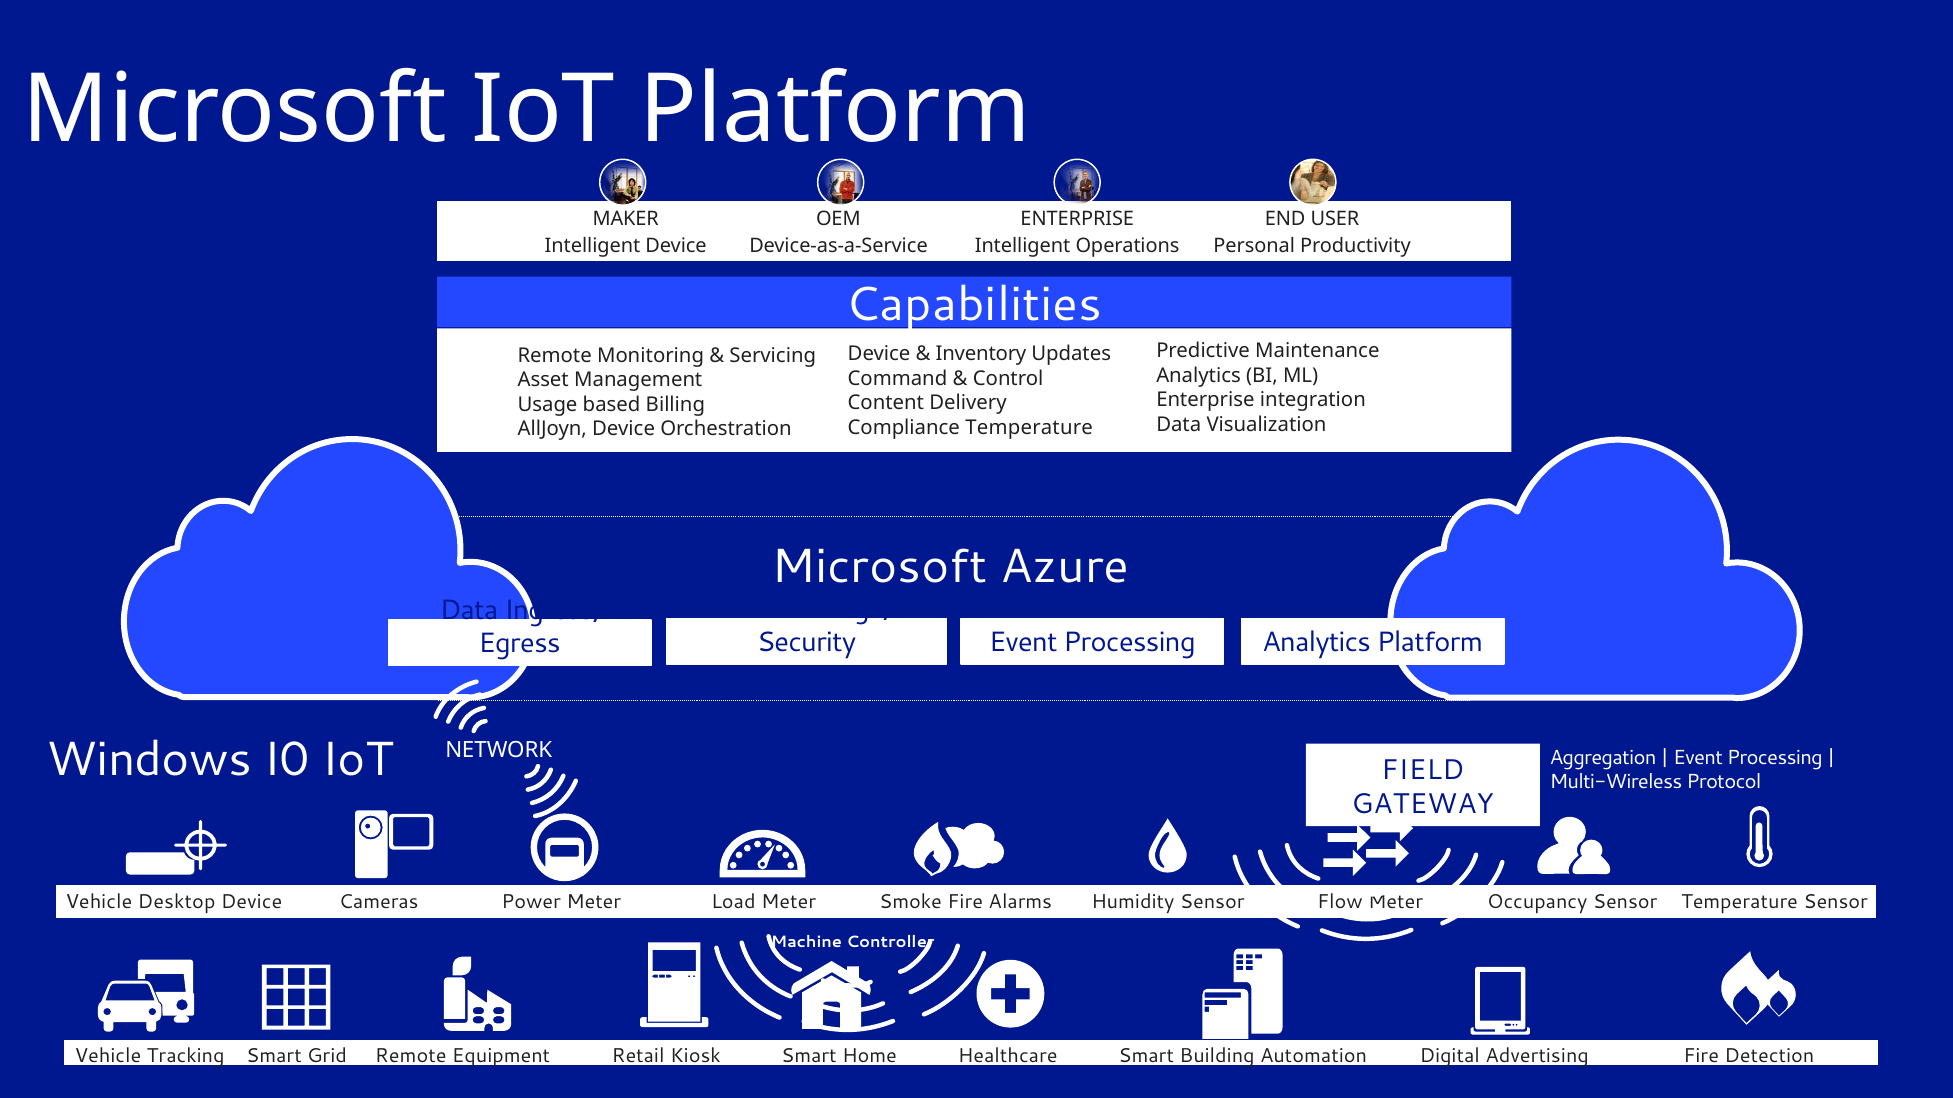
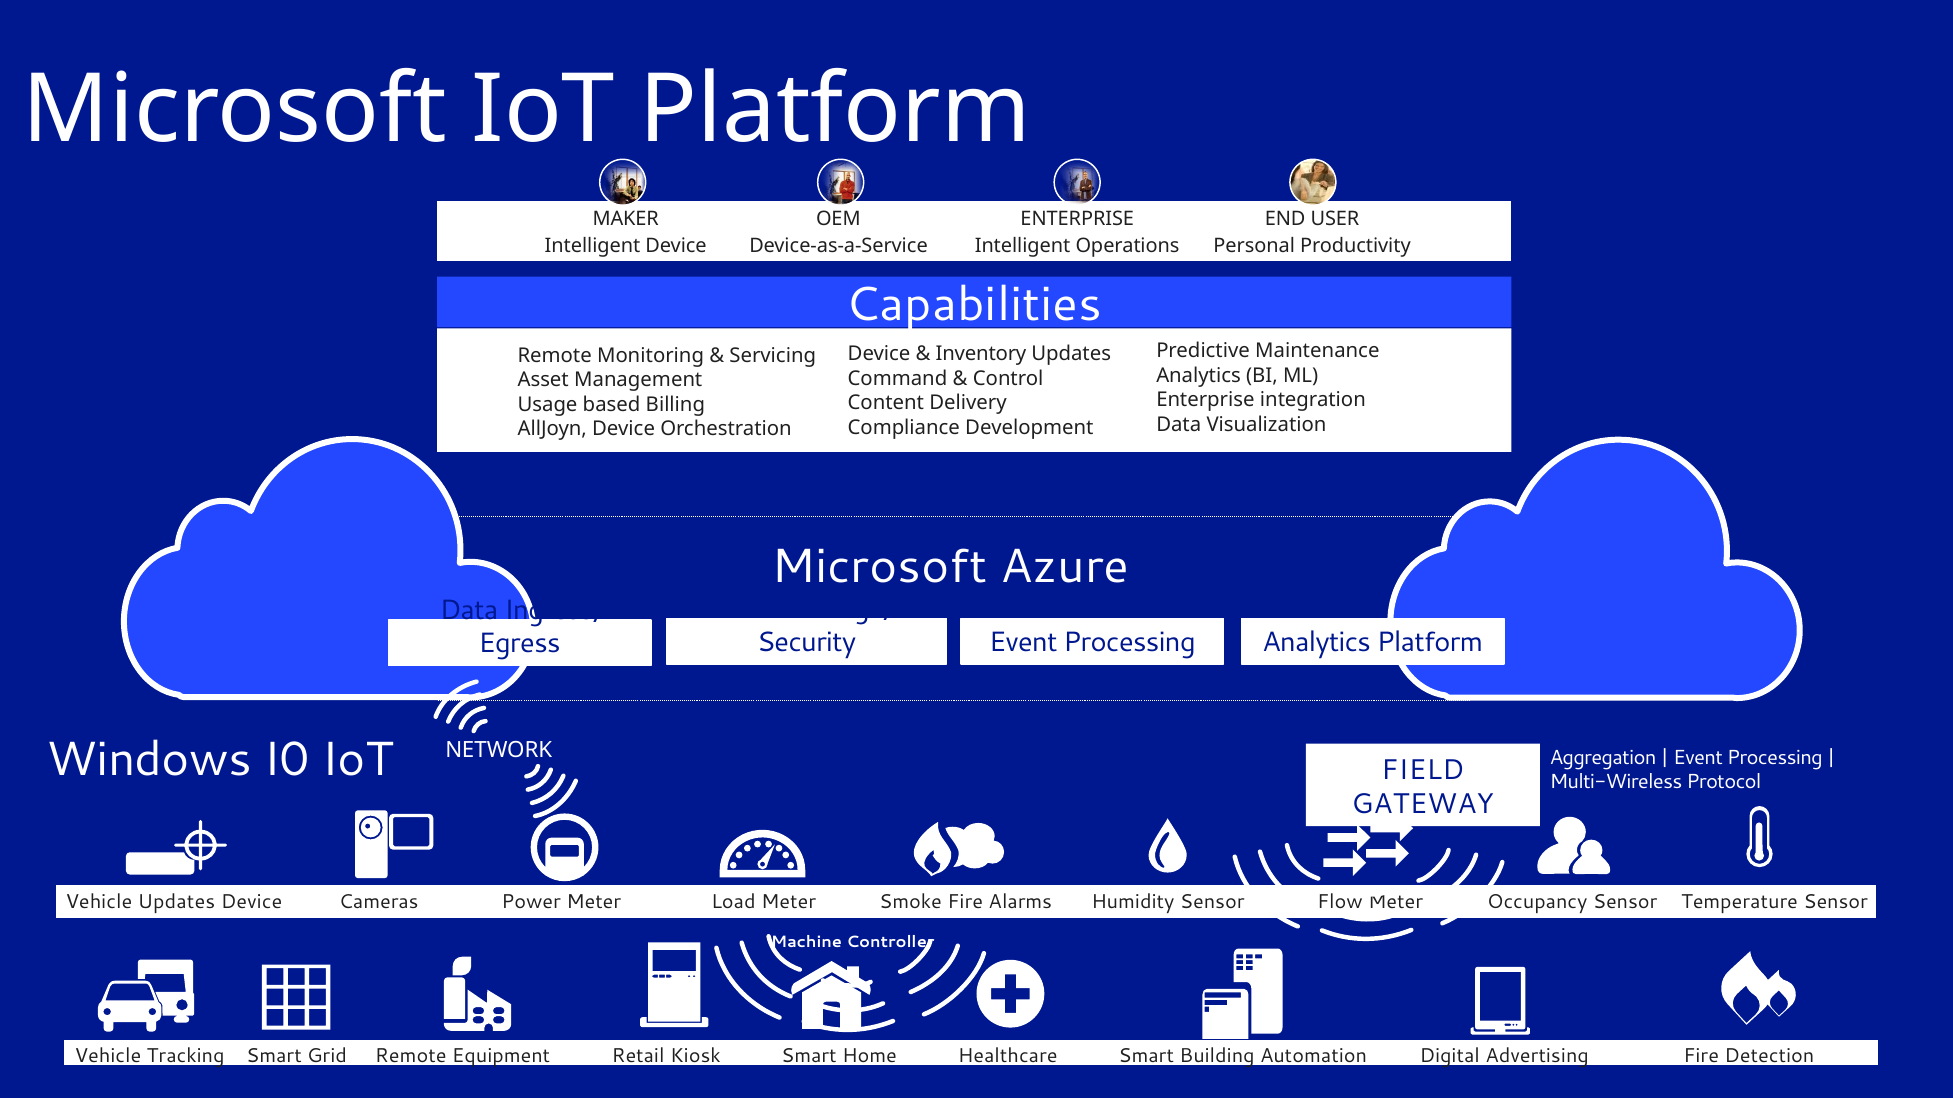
Compliance Temperature: Temperature -> Development (1029, 428)
Vehicle Desktop: Desktop -> Updates (176, 902)
